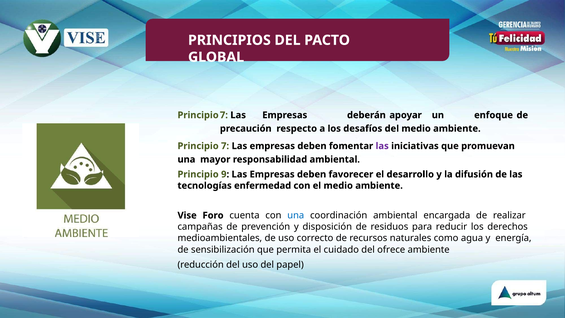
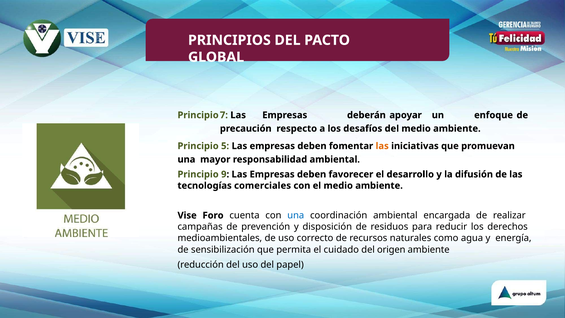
7: 7 -> 5 (225, 146)
las colour: purple -> orange (382, 146)
enfermedad: enfermedad -> comerciales (263, 186)
ofrece: ofrece -> origen (391, 249)
